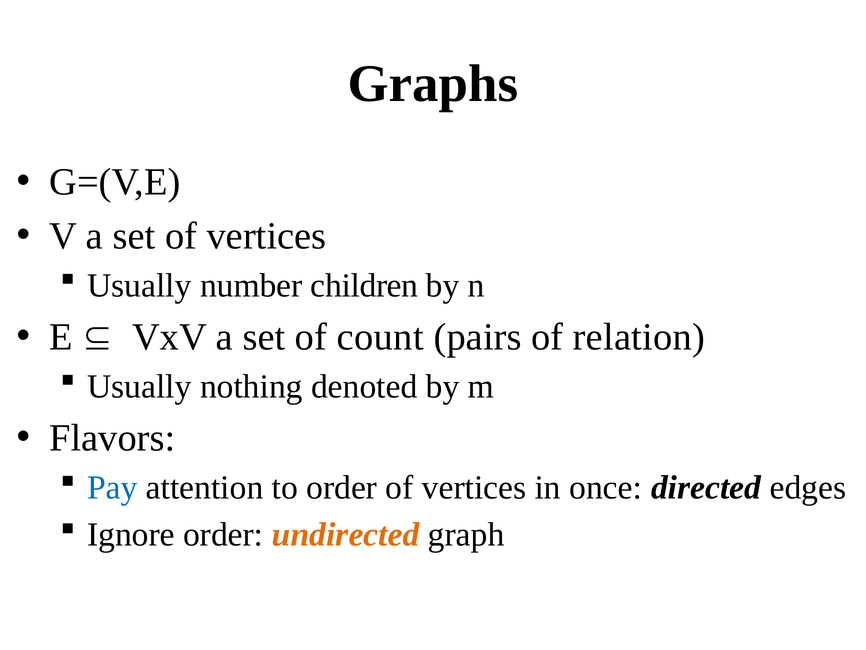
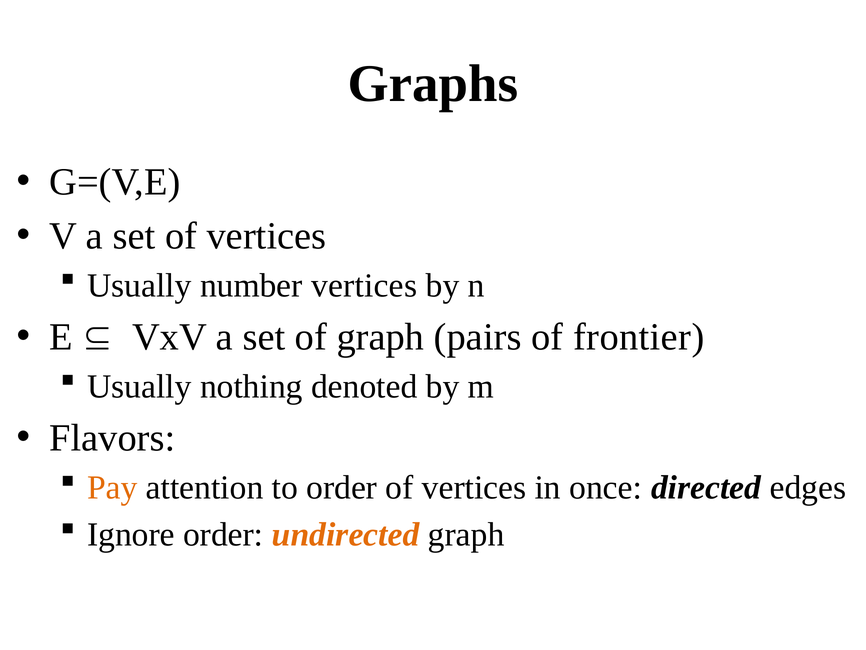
number children: children -> vertices (364, 285)
of count: count -> graph (380, 337)
relation: relation -> frontier (639, 337)
Pay colour: blue -> orange (112, 487)
